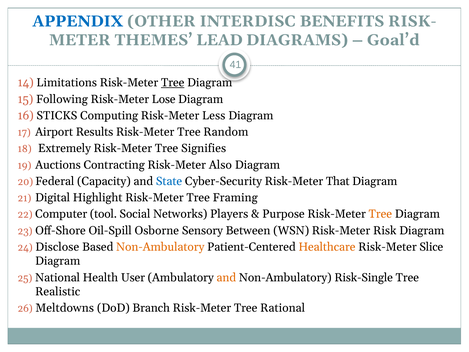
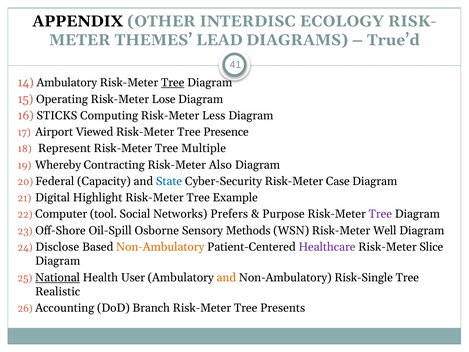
APPENDIX colour: blue -> black (78, 21)
BENEFITS: BENEFITS -> ECOLOGY (342, 21)
Goal’d: Goal’d -> True’d (393, 40)
14 Limitations: Limitations -> Ambulatory (67, 83)
Following: Following -> Operating (62, 99)
Results: Results -> Viewed (95, 132)
Random: Random -> Presence (226, 132)
Extremely: Extremely -> Represent (64, 148)
Signifies: Signifies -> Multiple (204, 148)
Auctions: Auctions -> Whereby (58, 165)
That: That -> Case (338, 181)
Framing: Framing -> Example (235, 198)
Players: Players -> Prefers (229, 214)
Tree colour: orange -> purple (380, 214)
Between: Between -> Methods (248, 230)
Risk: Risk -> Well (385, 230)
Healthcare colour: orange -> purple (327, 247)
National underline: none -> present (58, 277)
Meltdowns: Meltdowns -> Accounting (65, 308)
Rational: Rational -> Presents (283, 308)
